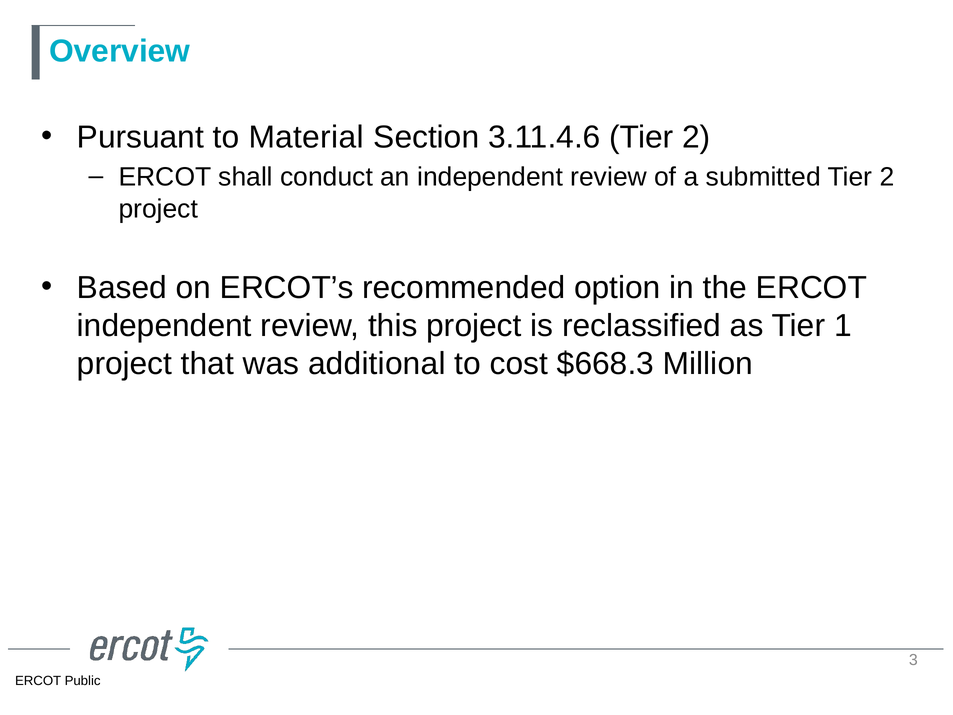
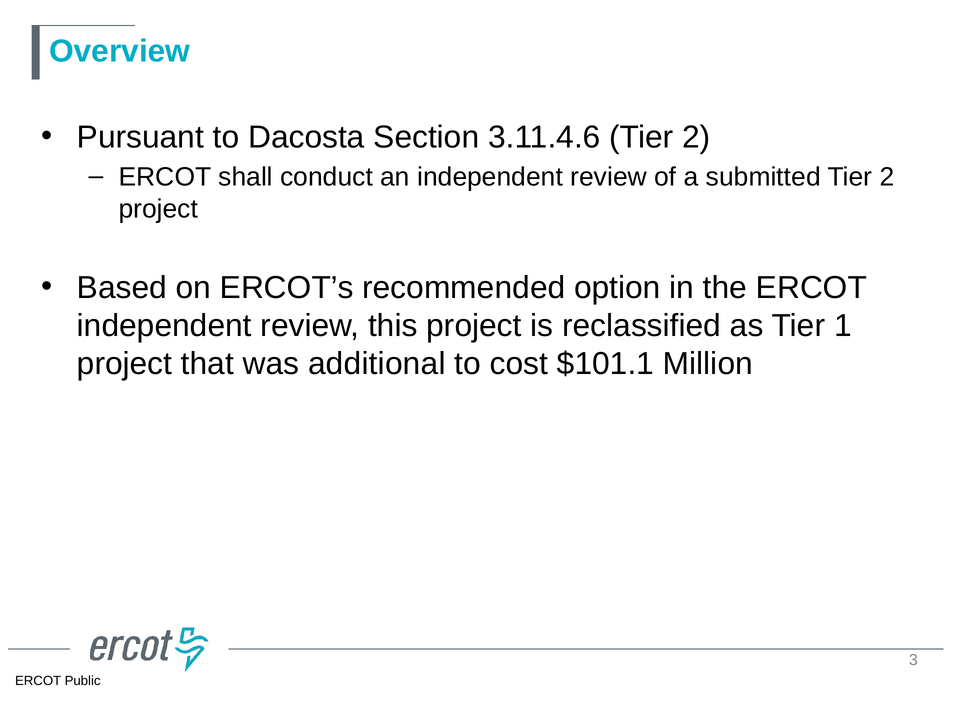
Material: Material -> Dacosta (306, 137)
$668.3: $668.3 -> $101.1 (605, 364)
